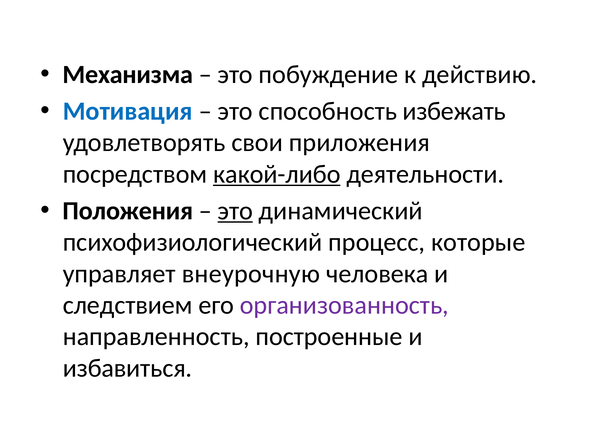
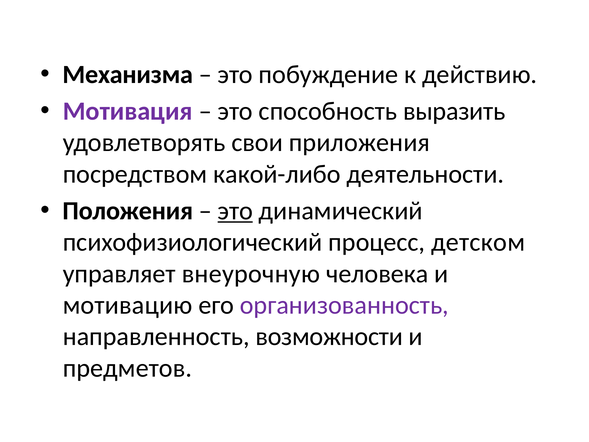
Мотивация colour: blue -> purple (128, 111)
избежать: избежать -> выразить (454, 111)
какой-либо underline: present -> none (277, 174)
которые: которые -> детском (478, 242)
следствием: следствием -> мотивацию (127, 305)
построенные: построенные -> возможности (329, 336)
избавиться: избавиться -> предметов (127, 368)
